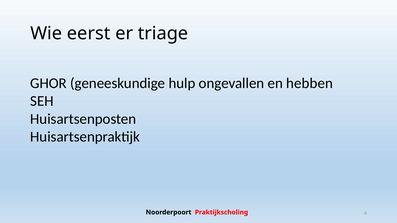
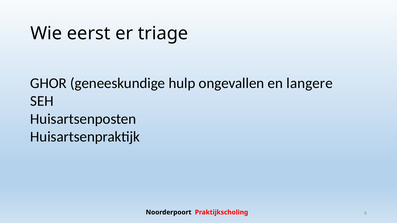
hebben: hebben -> langere (310, 83)
